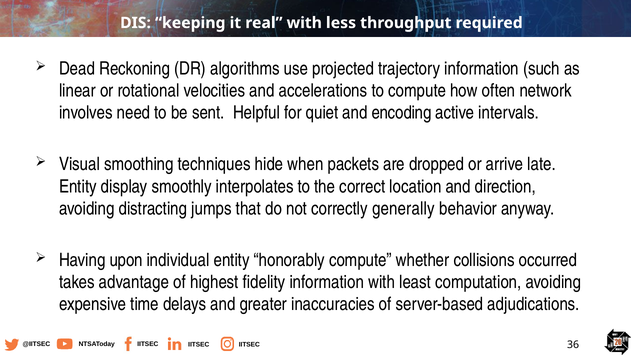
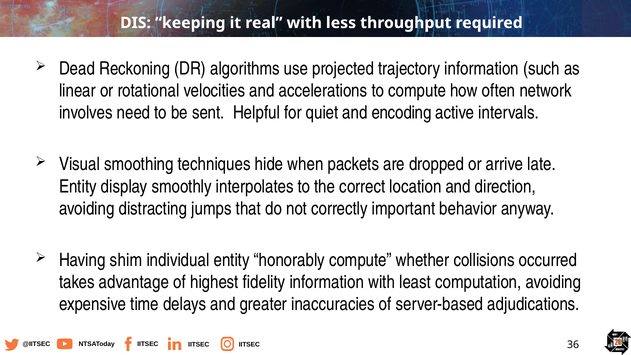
generally: generally -> important (404, 209)
upon: upon -> shim (126, 260)
